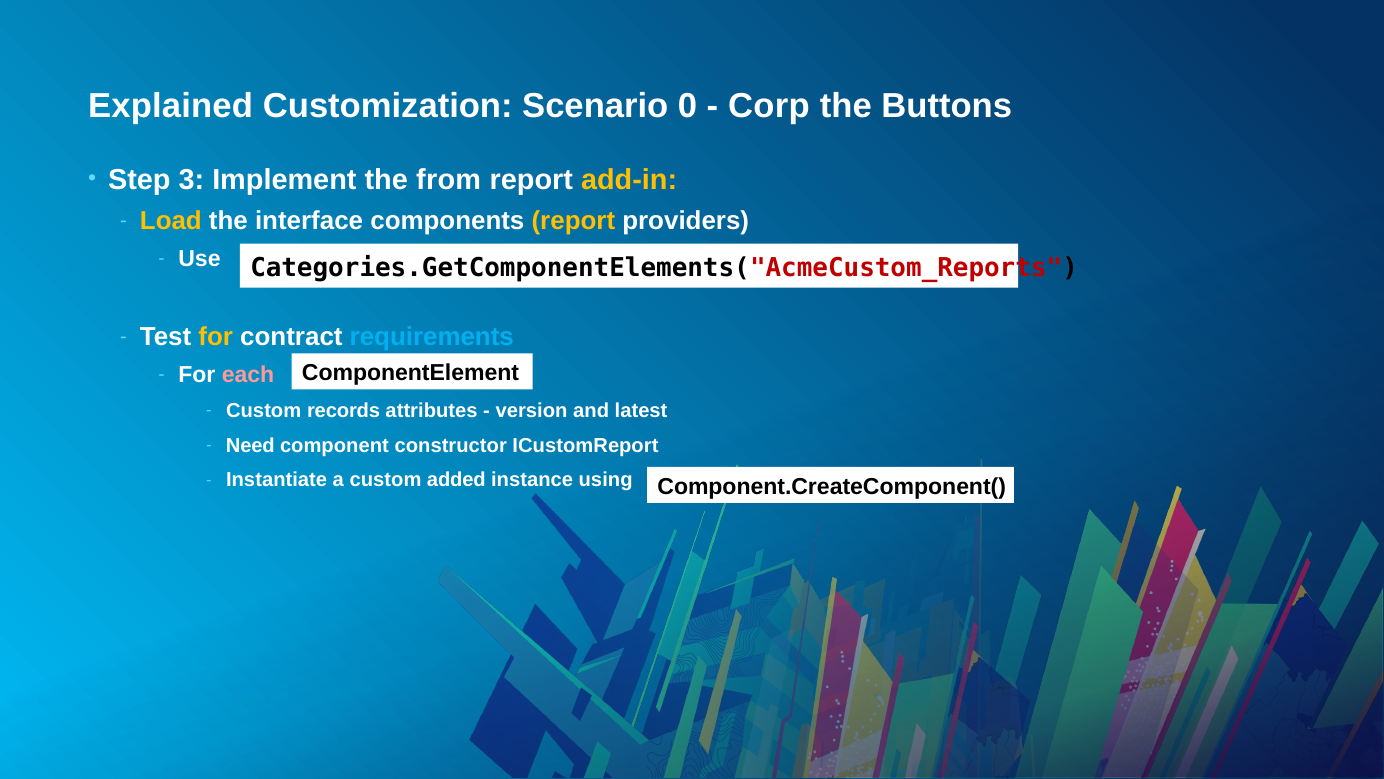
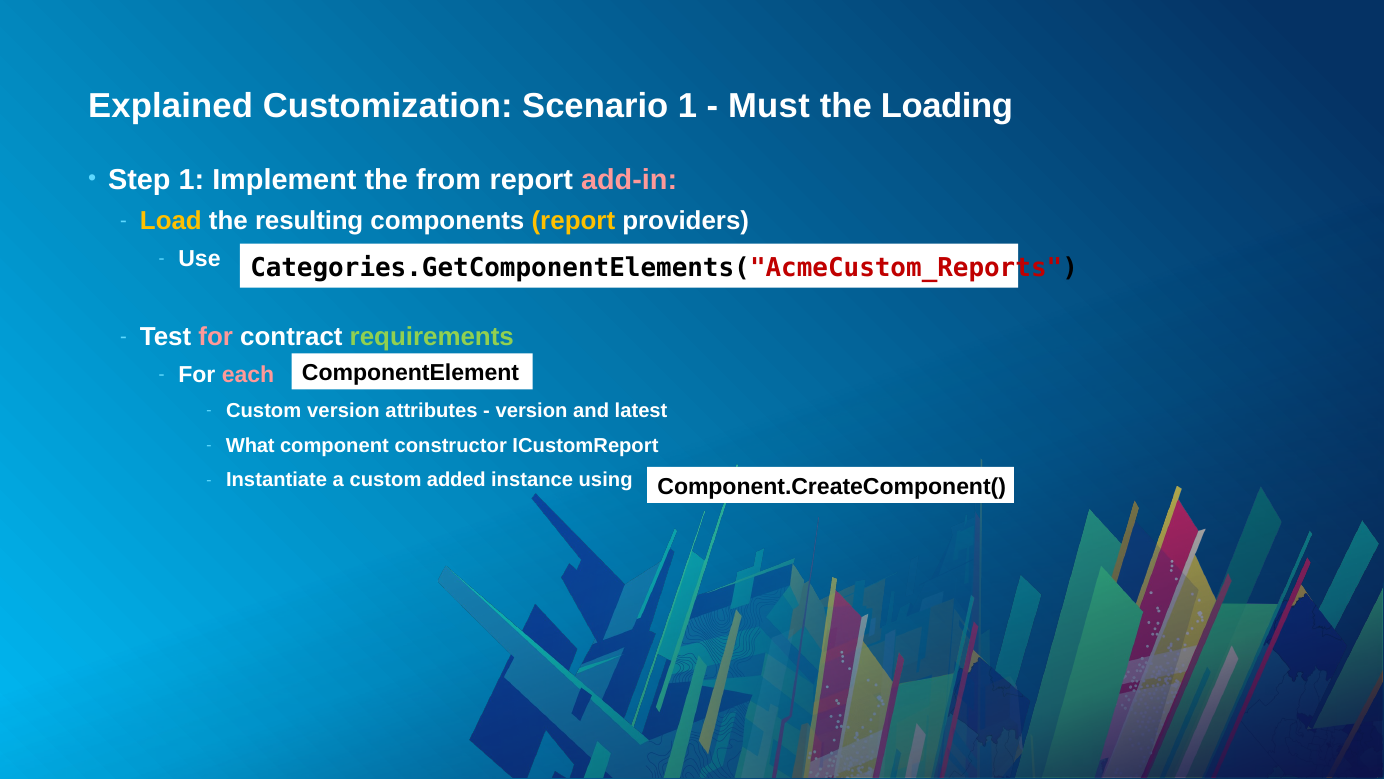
Scenario 0: 0 -> 1 (687, 106)
Corp: Corp -> Must (769, 106)
Buttons: Buttons -> Loading (947, 106)
Step 3: 3 -> 1 (191, 180)
add-in colour: yellow -> pink (629, 180)
interface: interface -> resulting (309, 221)
for colour: yellow -> pink (216, 337)
requirements colour: light blue -> light green (432, 337)
Custom records: records -> version (343, 411)
Need: Need -> What (250, 445)
